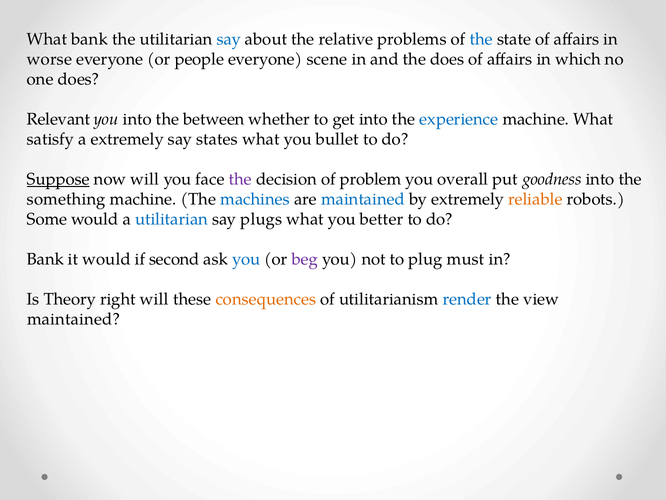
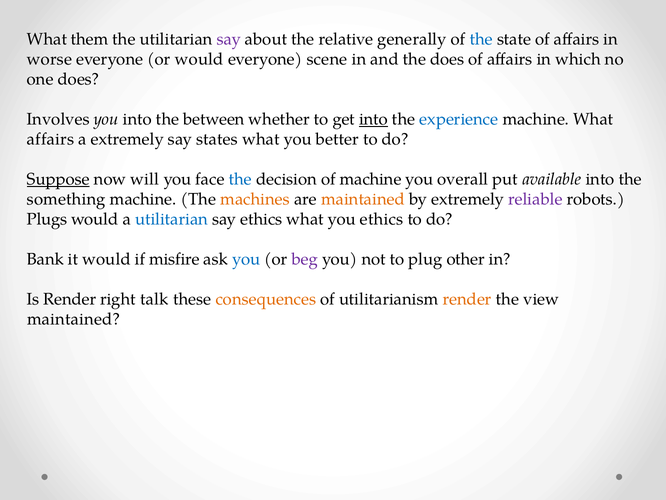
What bank: bank -> them (90, 39)
say colour: blue -> purple (229, 39)
problems: problems -> generally (412, 39)
or people: people -> would (199, 59)
Relevant: Relevant -> Involves (58, 119)
into underline: none -> present (373, 119)
satisfy: satisfy -> affairs (50, 139)
bullet: bullet -> better (337, 139)
the colour: purple -> blue (240, 179)
of problem: problem -> machine (371, 179)
goodness: goodness -> available (552, 179)
machines colour: blue -> orange (255, 199)
maintained colour: blue -> orange (363, 199)
reliable colour: orange -> purple (535, 199)
Some: Some -> Plugs (47, 219)
say plugs: plugs -> ethics (261, 219)
you better: better -> ethics (382, 219)
second: second -> misfire (174, 259)
must: must -> other (466, 259)
Is Theory: Theory -> Render (70, 299)
right will: will -> talk (154, 299)
render colour: blue -> orange (467, 299)
